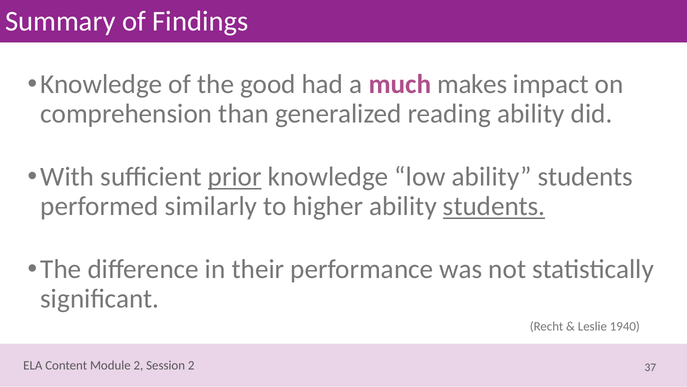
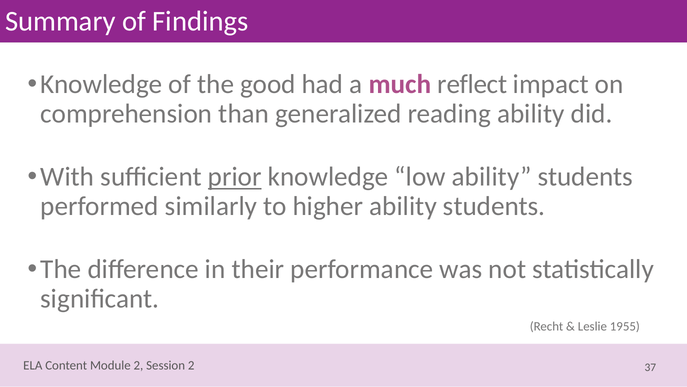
makes: makes -> reflect (472, 84)
students underline: present -> none (494, 206)
1940: 1940 -> 1955 (625, 326)
